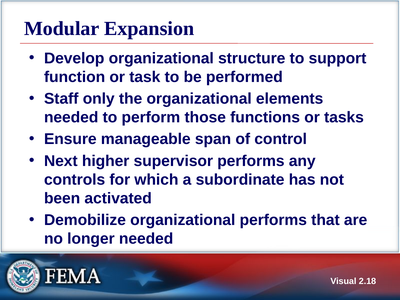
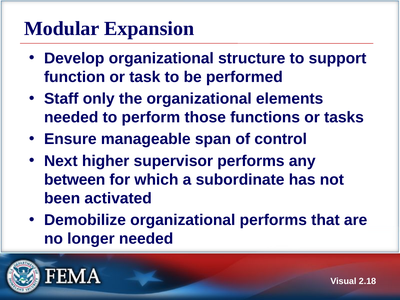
controls: controls -> between (75, 180)
